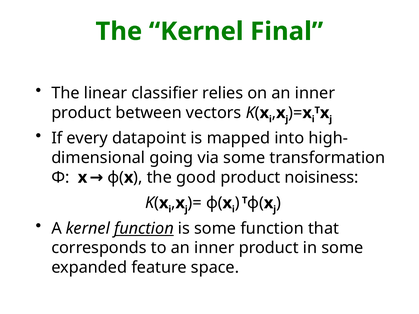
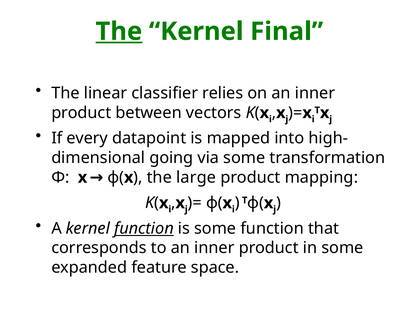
The underline: none -> present (119, 31)
good: good -> large (196, 178)
noisiness: noisiness -> mapping (321, 178)
